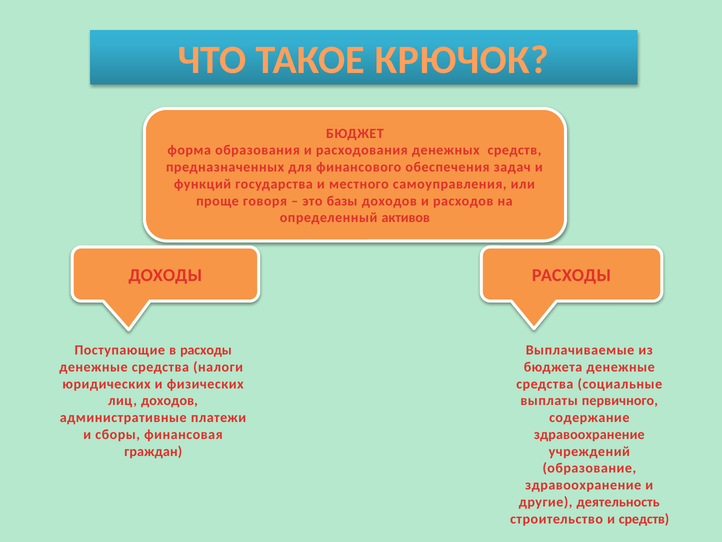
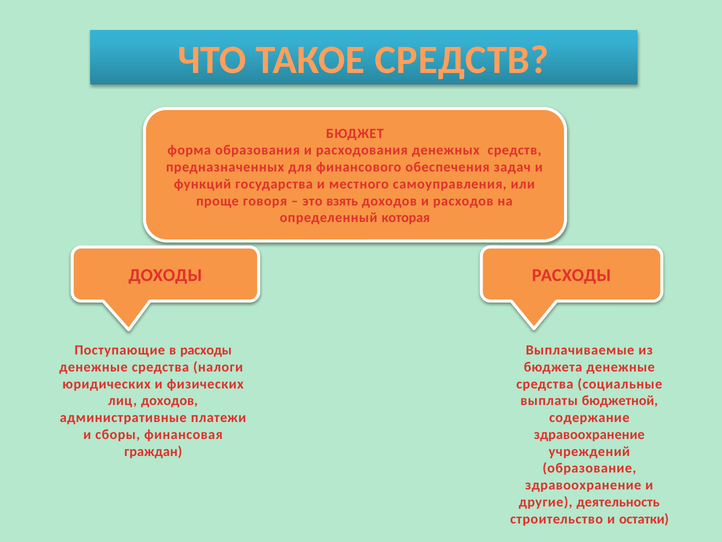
ТАКОЕ КРЮЧОК: КРЮЧОК -> СРЕДСТВ (462, 60)
базы: базы -> взять (342, 201)
активов: активов -> которая (406, 218)
первичного: первичного -> бюджетной (620, 400)
и средств: средств -> остатки (644, 518)
